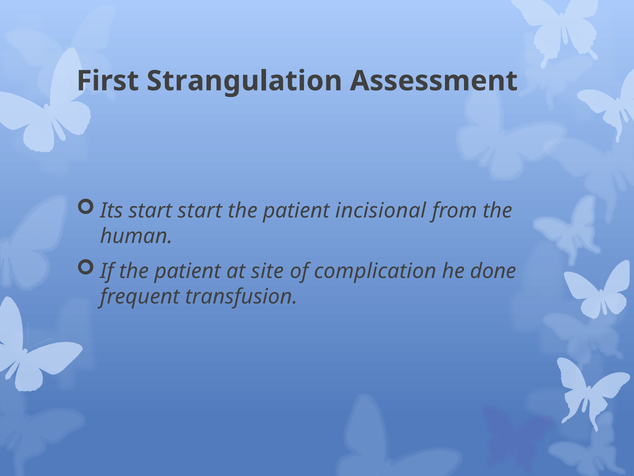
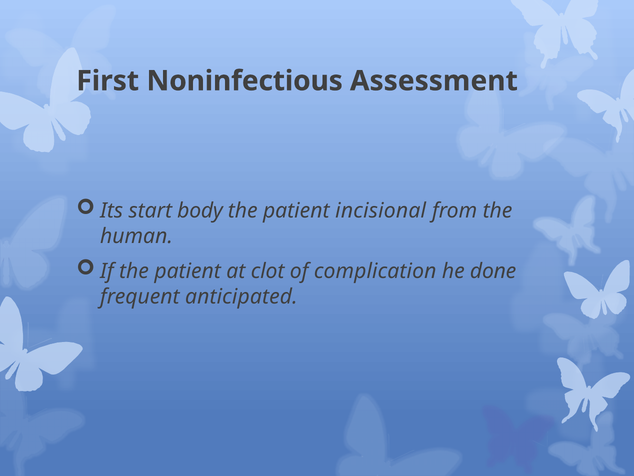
Strangulation: Strangulation -> Noninfectious (245, 81)
start start: start -> body (200, 211)
site: site -> clot (268, 271)
transfusion: transfusion -> anticipated (241, 296)
